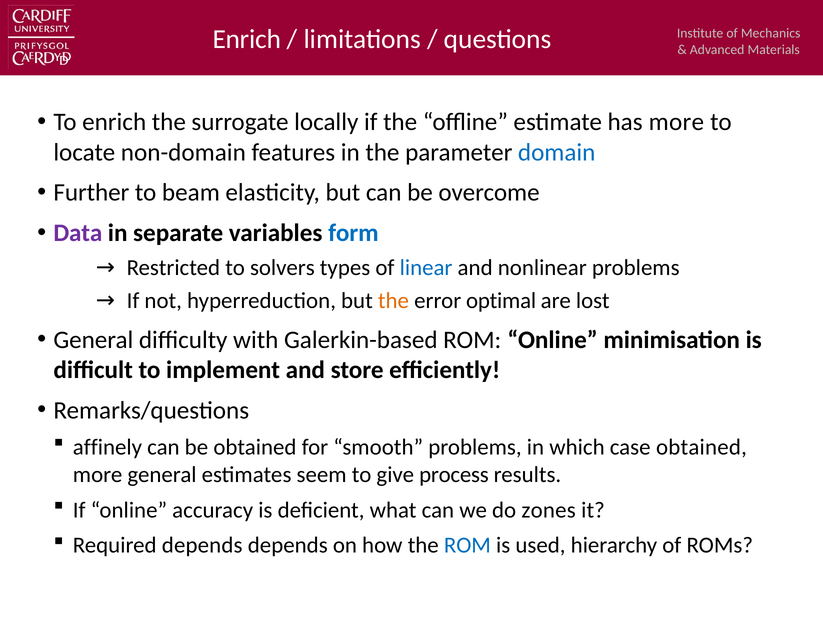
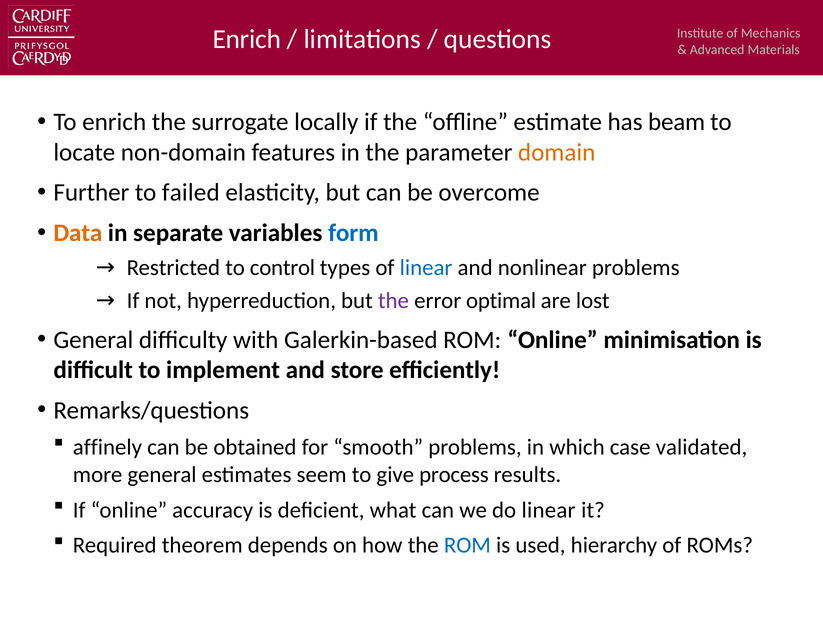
has more: more -> beam (677, 122)
domain colour: blue -> orange (557, 152)
beam: beam -> failed (191, 193)
Data colour: purple -> orange (78, 233)
solvers: solvers -> control (282, 268)
the colour: orange -> purple (393, 301)
case obtained: obtained -> validated (702, 447)
do zones: zones -> linear (549, 510)
Required depends: depends -> theorem (202, 546)
